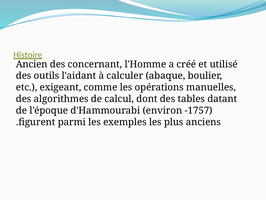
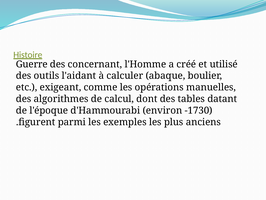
Ancien: Ancien -> Guerre (32, 64)
-1757: -1757 -> -1730 (199, 110)
